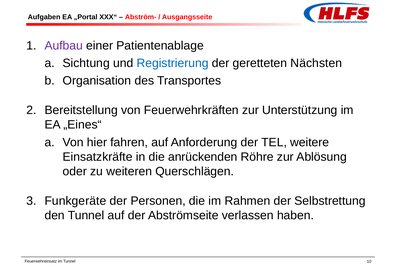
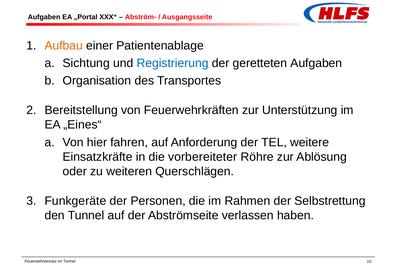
Aufbau colour: purple -> orange (64, 46)
geretteten Nächsten: Nächsten -> Aufgaben (316, 63)
anrückenden: anrückenden -> vorbereiteter (203, 157)
